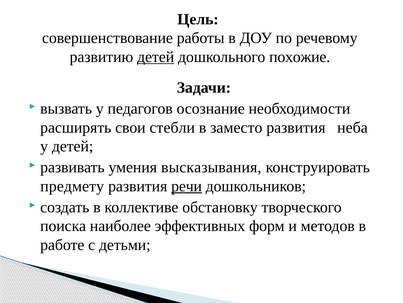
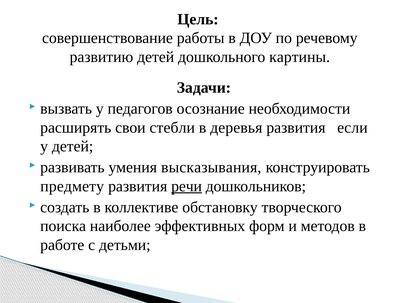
детей underline: present -> none (156, 57)
похожие: похожие -> картины (300, 57)
заместо: заместо -> деревья (236, 127)
неба: неба -> если (352, 127)
